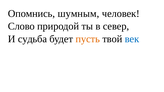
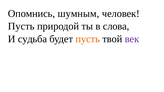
Слово: Слово -> Пусть (21, 26)
север: север -> слова (116, 26)
век colour: blue -> purple (132, 39)
